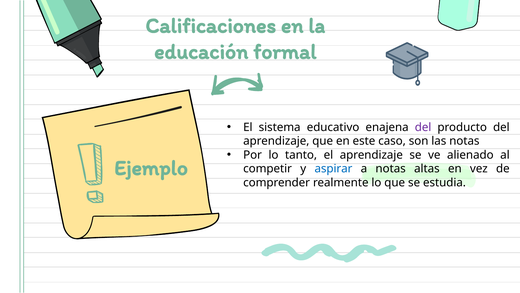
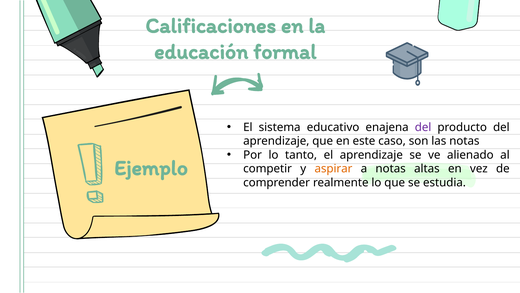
aspirar colour: blue -> orange (333, 169)
